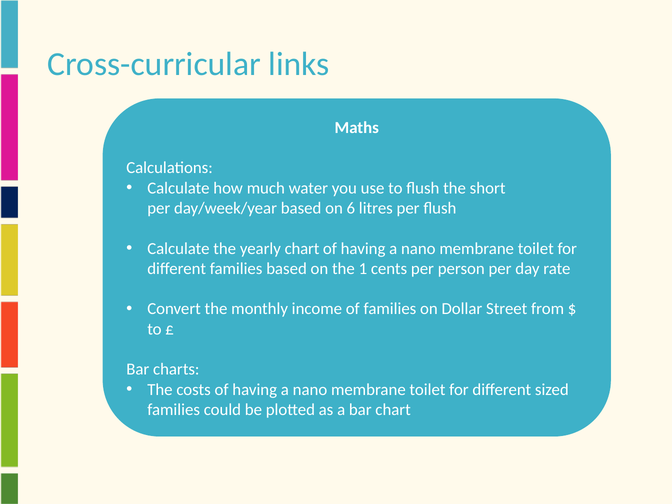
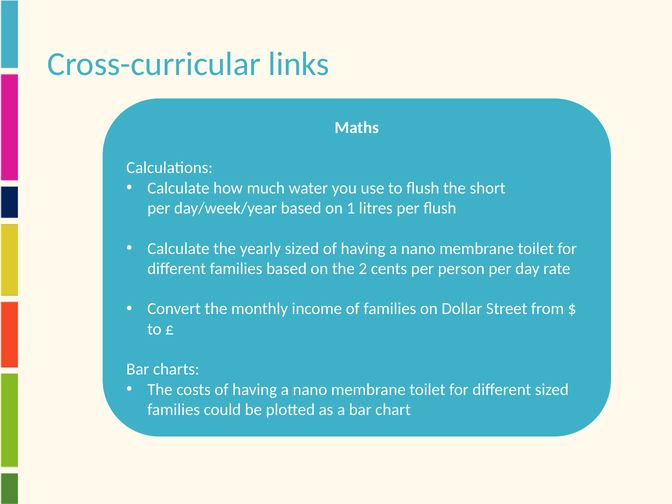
6: 6 -> 1 (351, 208)
yearly chart: chart -> sized (302, 248)
1: 1 -> 2 (363, 269)
